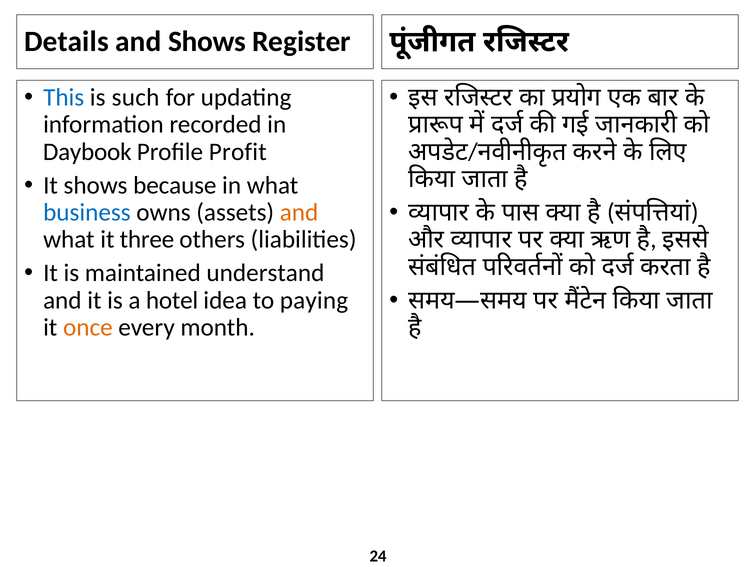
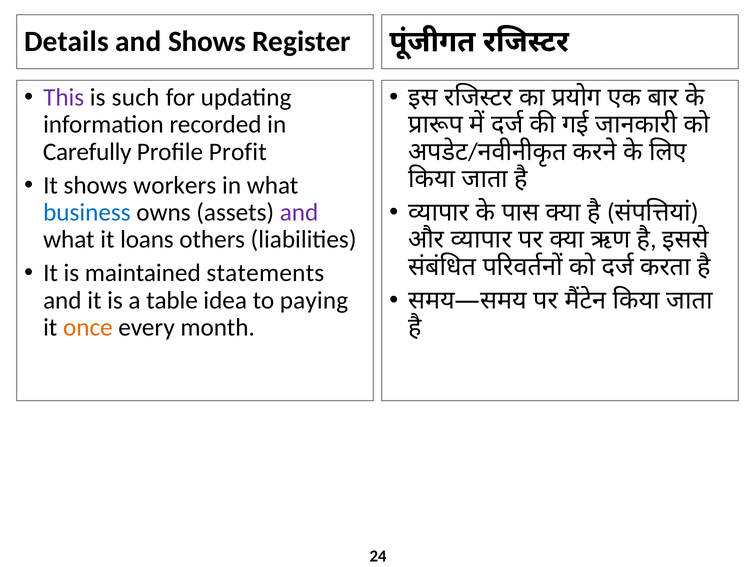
This colour: blue -> purple (64, 97)
Daybook: Daybook -> Carefully (87, 152)
because: because -> workers (175, 185)
and colour: orange -> purple (299, 212)
three: three -> loans (147, 240)
understand: understand -> statements (265, 273)
hotel: hotel -> table (172, 300)
